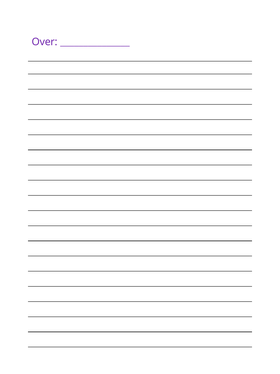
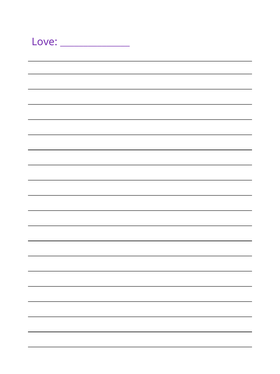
Over: Over -> Love (45, 42)
